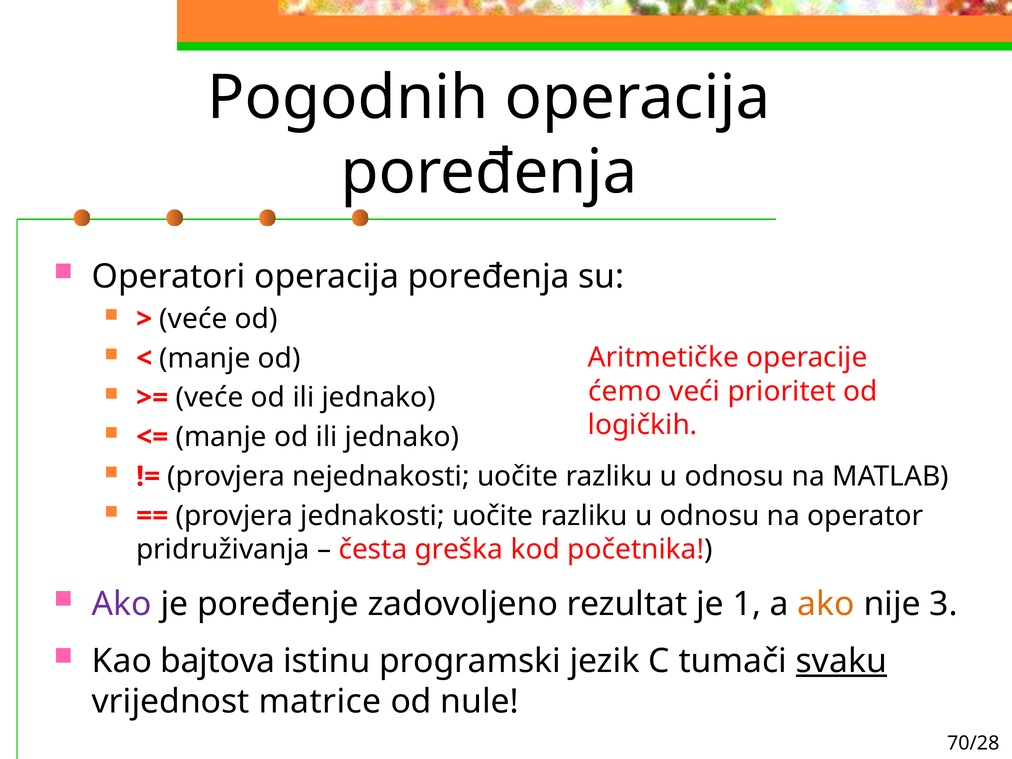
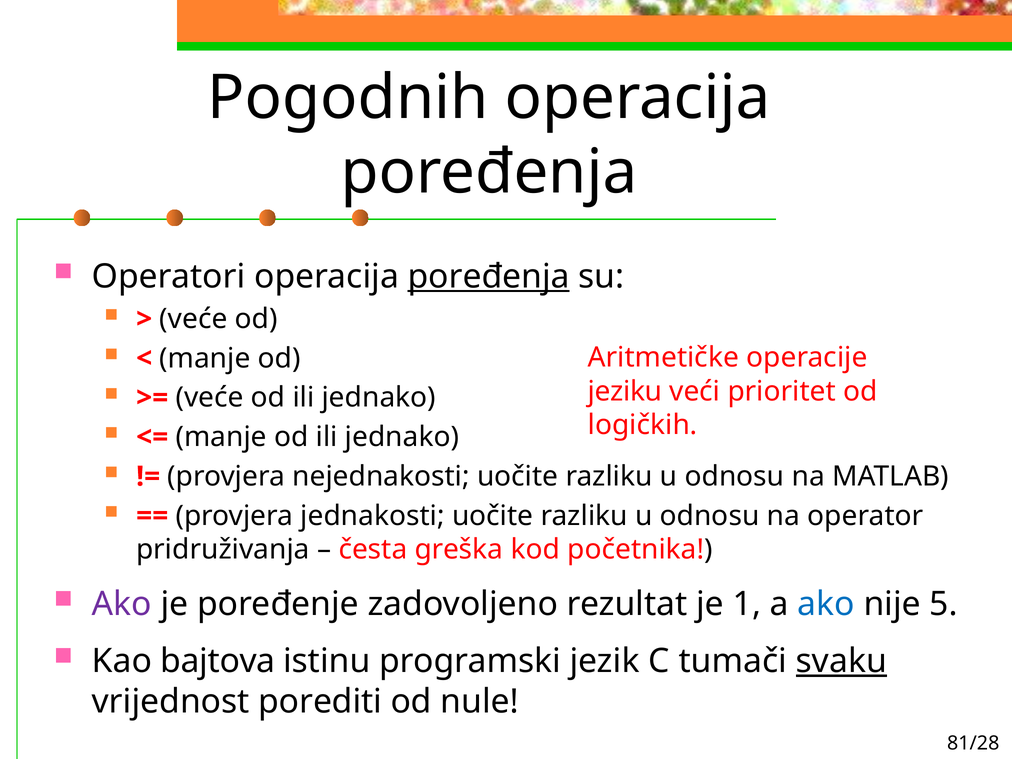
poređenja underline: none -> present (489, 277)
ćemo: ćemo -> jeziku (625, 391)
ako colour: orange -> blue (826, 604)
3: 3 -> 5 (944, 604)
matrice: matrice -> porediti (320, 702)
70/28: 70/28 -> 81/28 (973, 743)
